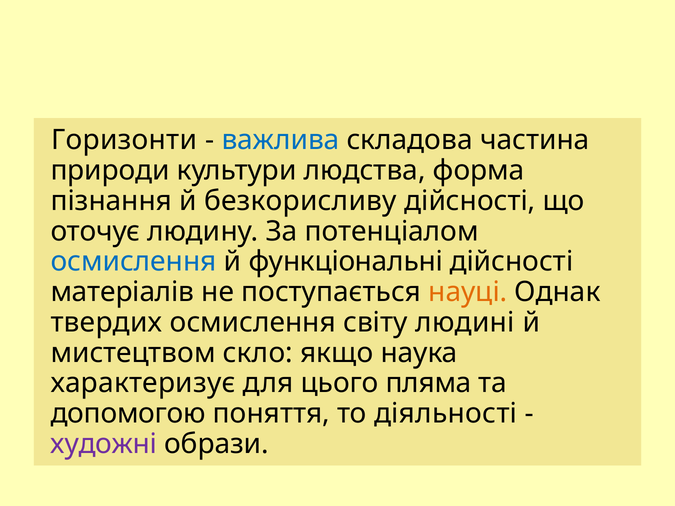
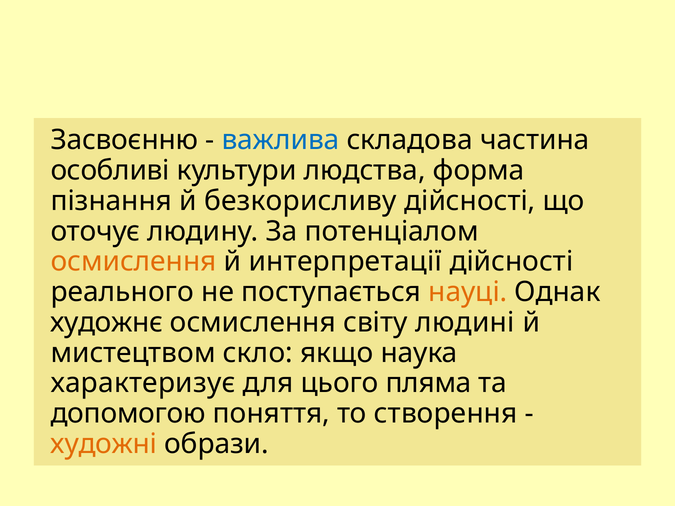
Горизонти: Горизонти -> Засвоєнню (124, 140)
природи: природи -> особливі (110, 171)
осмислення colour: blue -> orange (134, 262)
функціональні: функціональні -> интерпретації (345, 262)
матеріалів: матеріалів -> реального (122, 292)
твердих: твердих -> художнє (107, 323)
діяльності: діяльності -> створення (446, 414)
художні colour: purple -> orange (104, 444)
